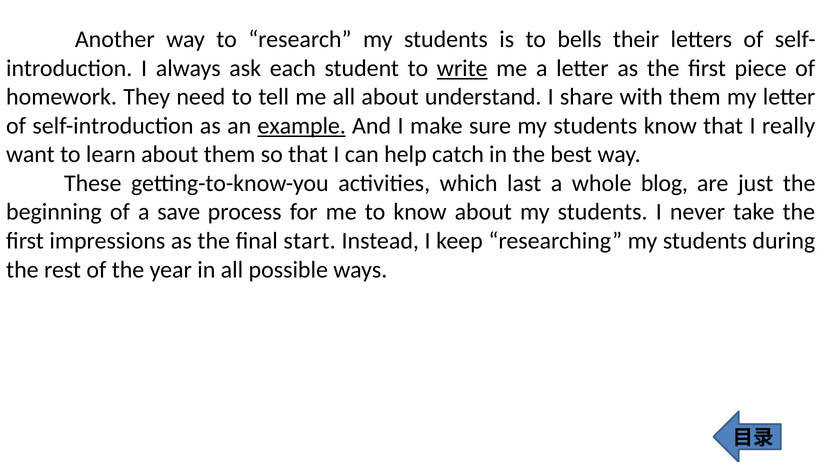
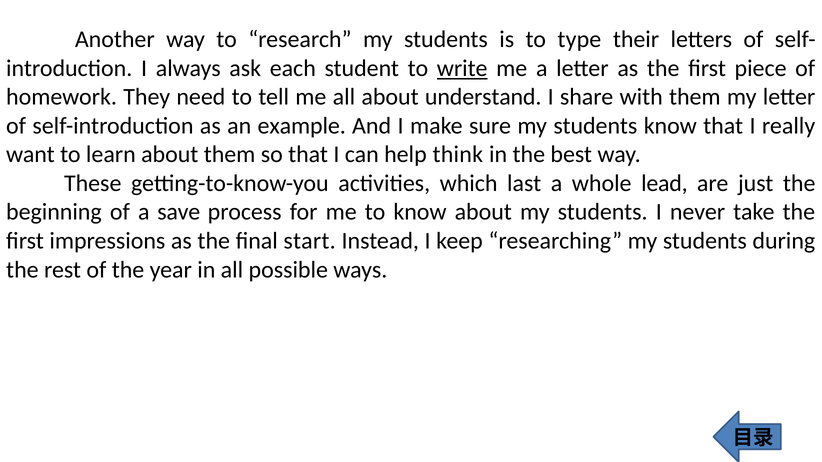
bells: bells -> type (579, 40)
example underline: present -> none (302, 126)
catch: catch -> think (458, 155)
blog: blog -> lead (664, 183)
